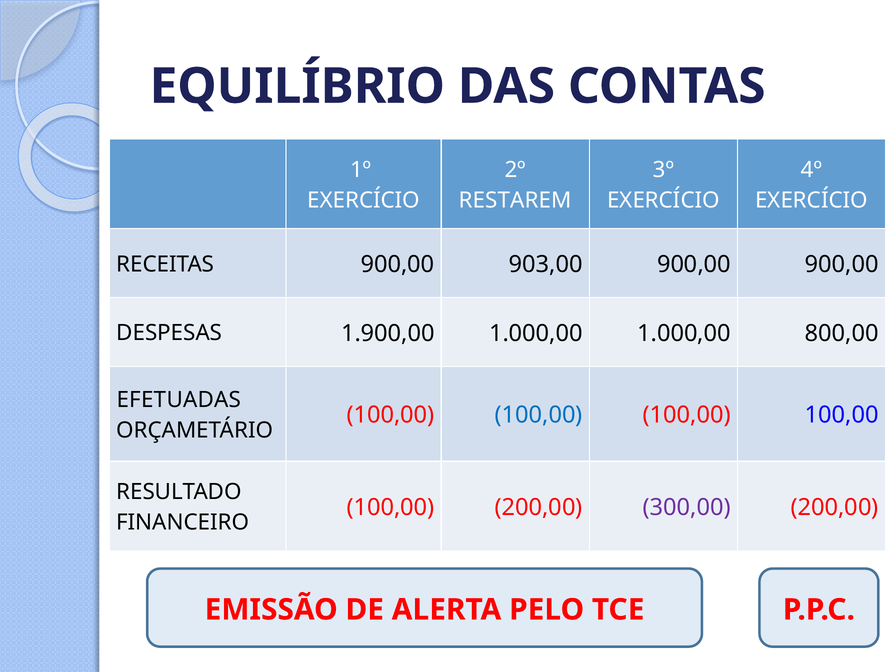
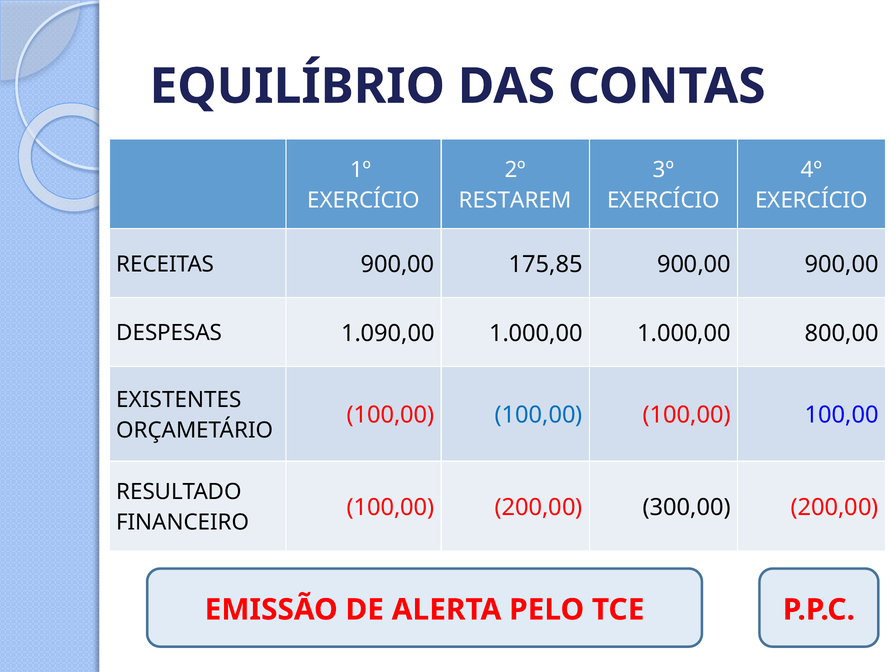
903,00: 903,00 -> 175,85 (546, 264)
1.900,00: 1.900,00 -> 1.090,00 (388, 333)
EFETUADAS: EFETUADAS -> EXISTENTES (179, 400)
300,00 colour: purple -> black (687, 507)
